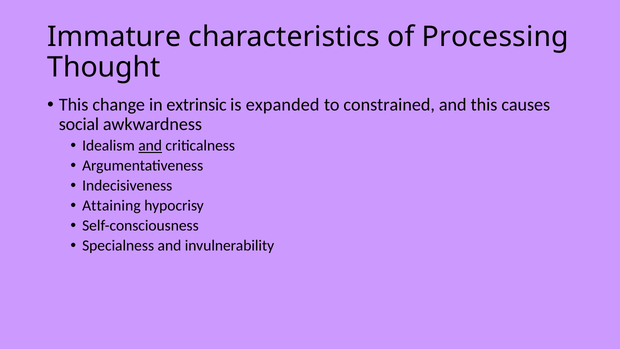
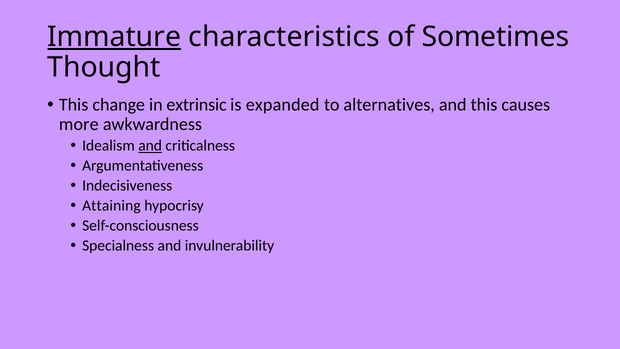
Immature underline: none -> present (114, 37)
Processing: Processing -> Sometimes (496, 37)
constrained: constrained -> alternatives (389, 105)
social: social -> more (79, 124)
